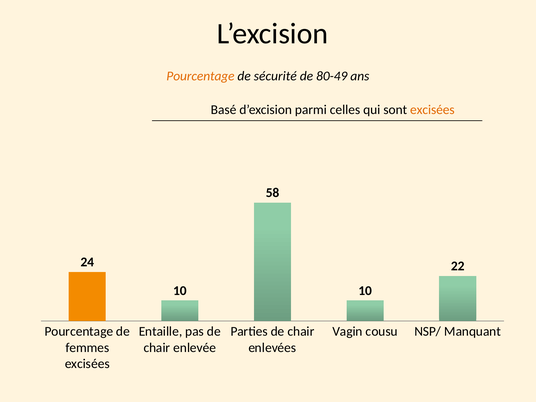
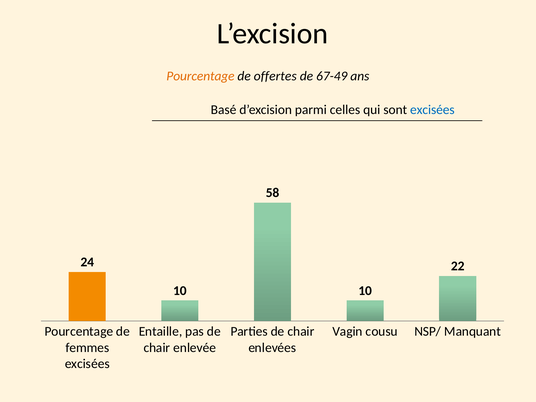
sécurité: sécurité -> offertes (275, 76)
80-49: 80-49 -> 67-49 (332, 76)
excisées colour: orange -> blue (432, 110)
